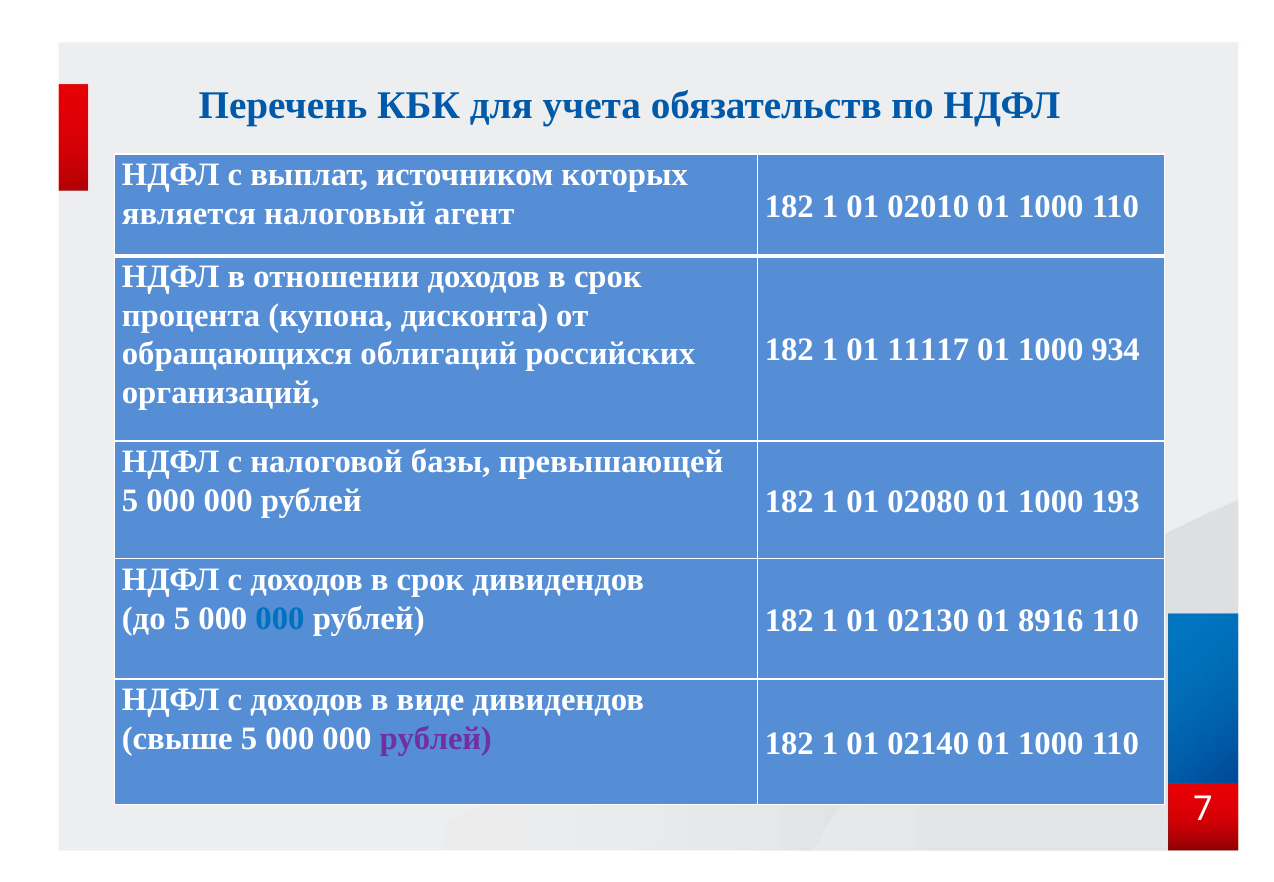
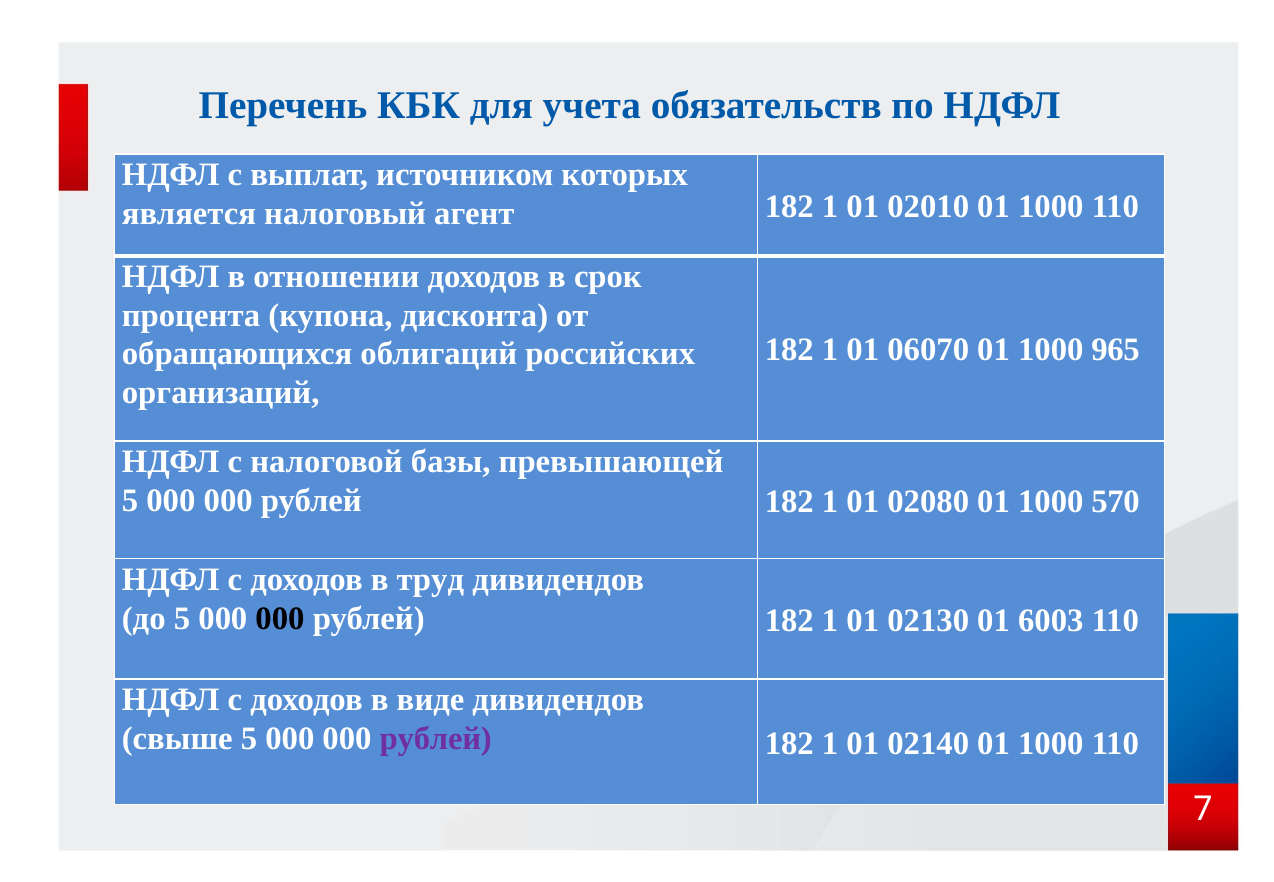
11117: 11117 -> 06070 (928, 350)
934: 934 -> 965 (1115, 350)
193: 193 -> 570 (1115, 501)
с доходов в срок: срок -> труд (430, 580)
000 colour: blue -> black (280, 618)
8916: 8916 -> 6003 (1051, 620)
